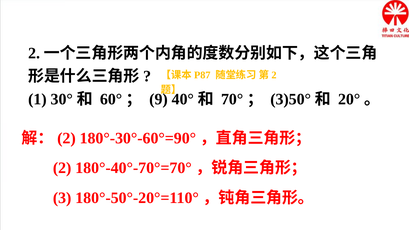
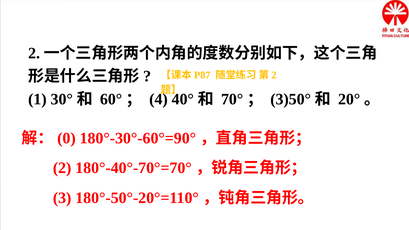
9: 9 -> 4 (158, 99)
2: 2 -> 0 (66, 138)
